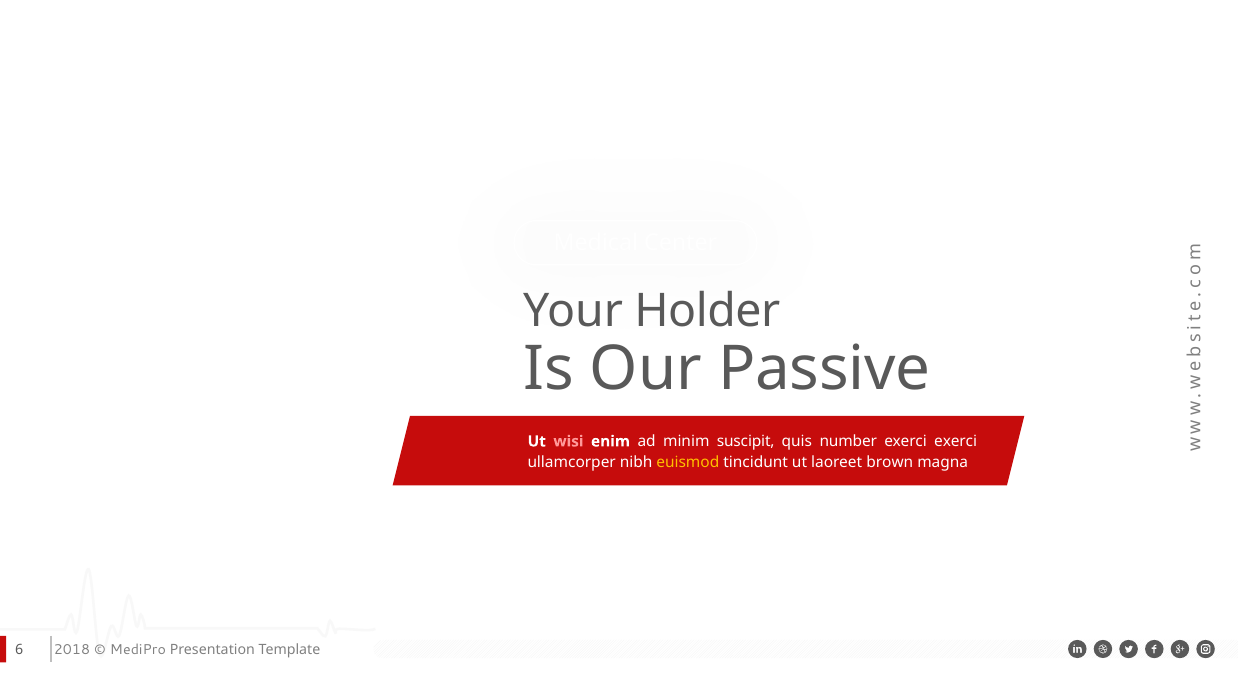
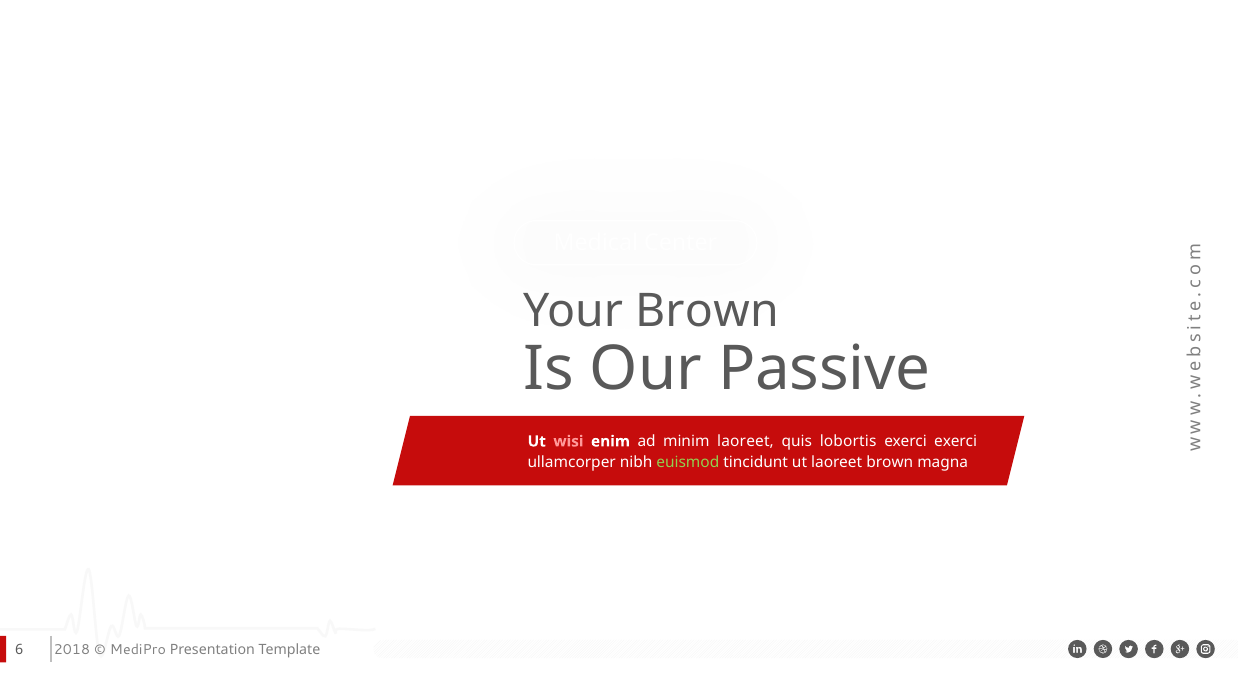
Your Holder: Holder -> Brown (707, 312)
minim suscipit: suscipit -> laoreet (746, 442)
number: number -> lobortis (848, 442)
euismod colour: yellow -> light green (688, 463)
